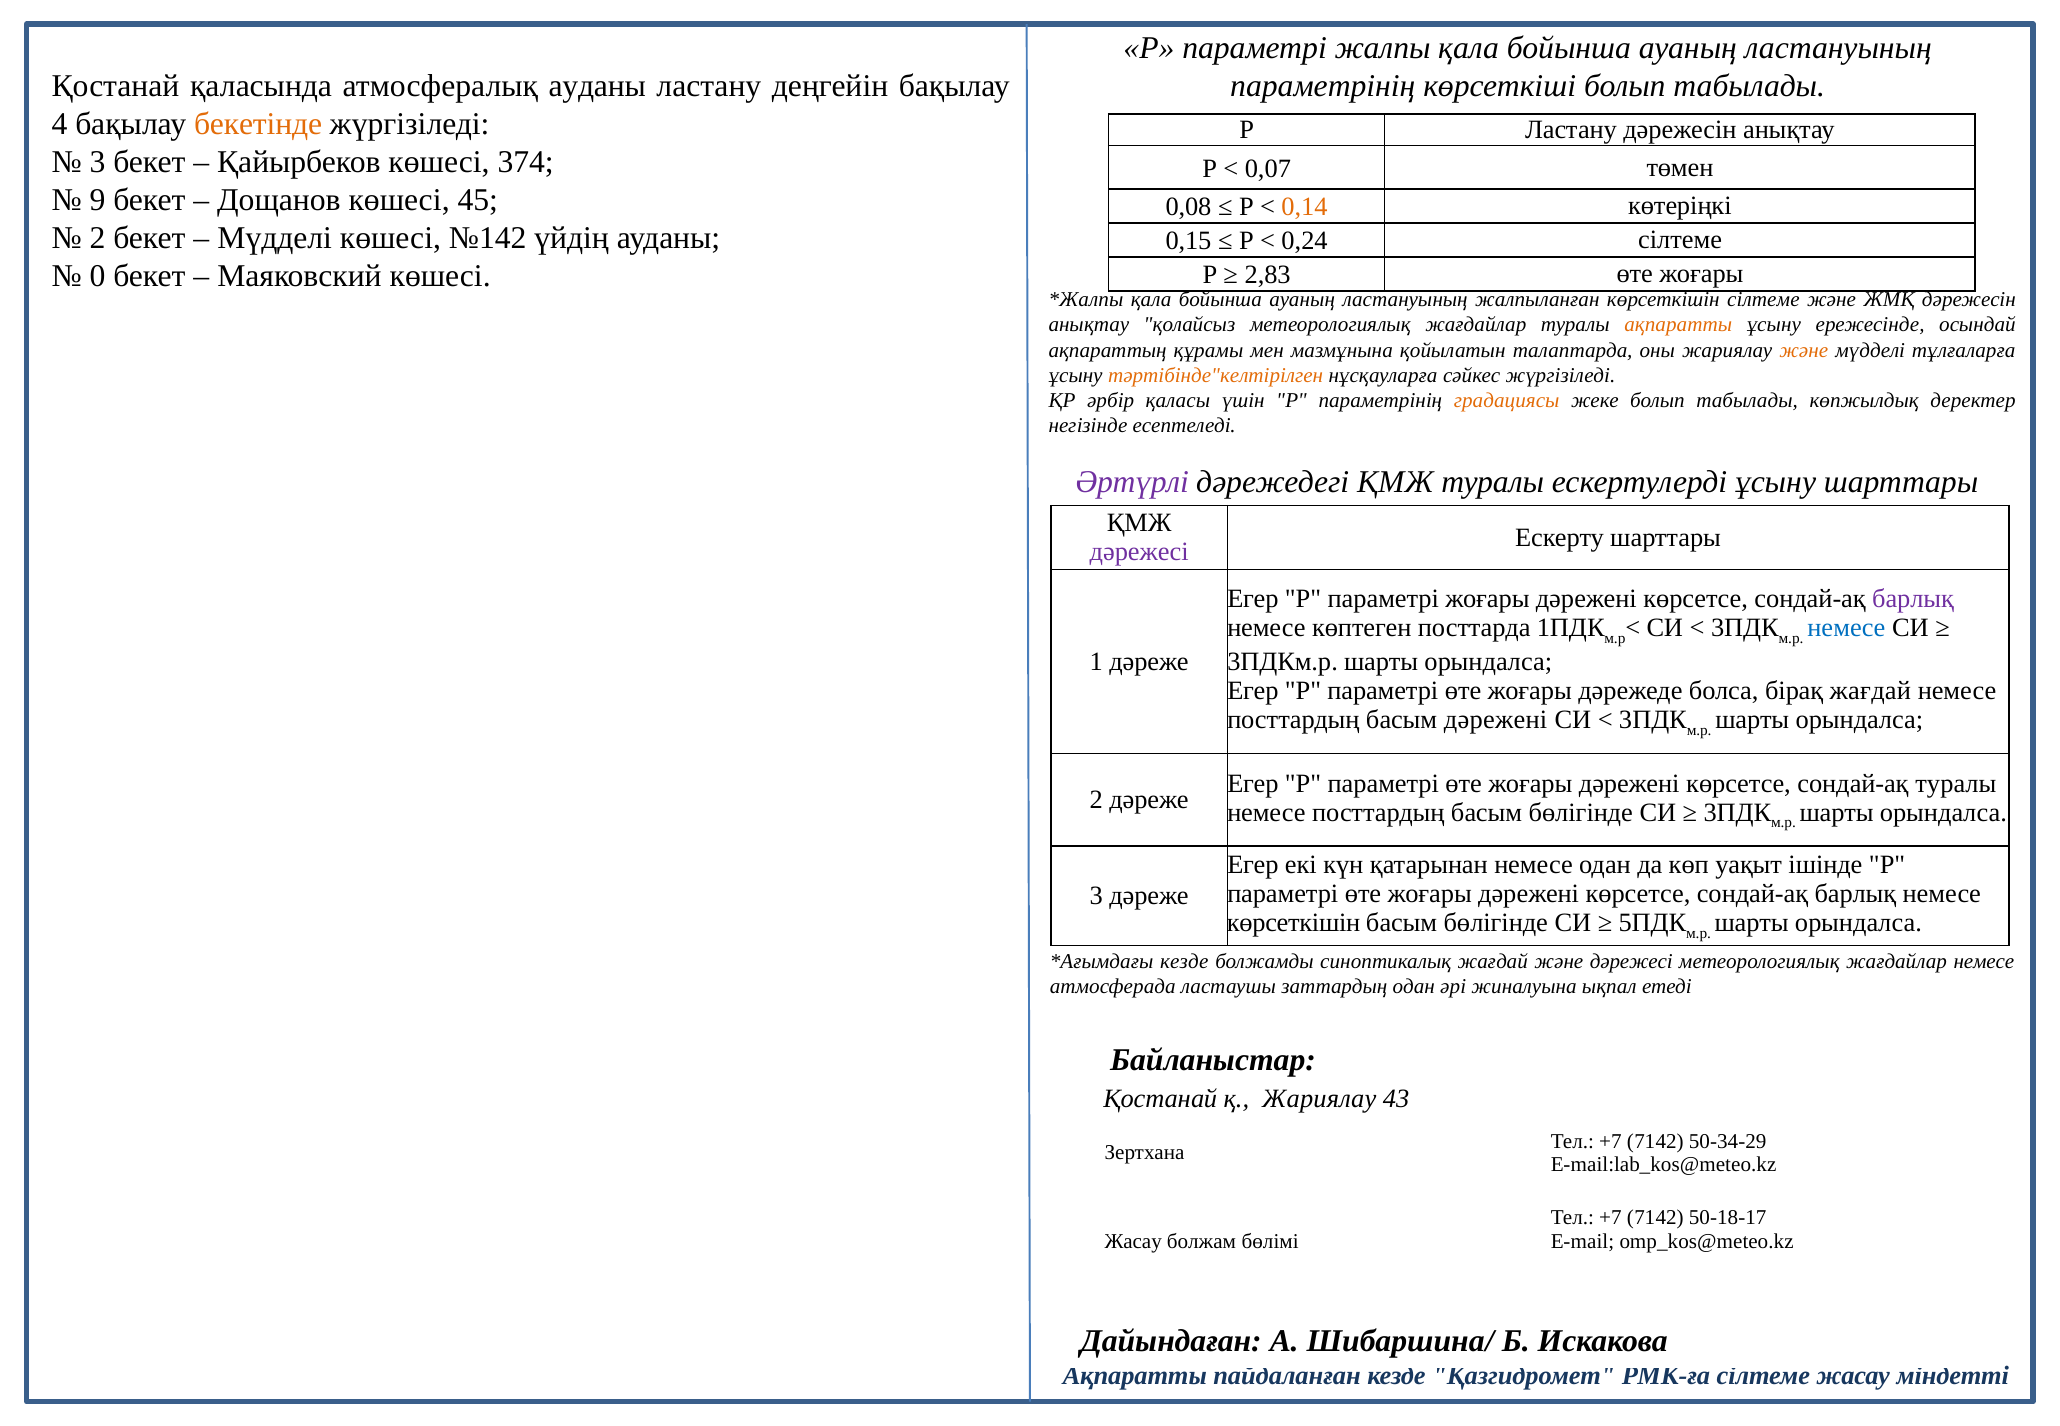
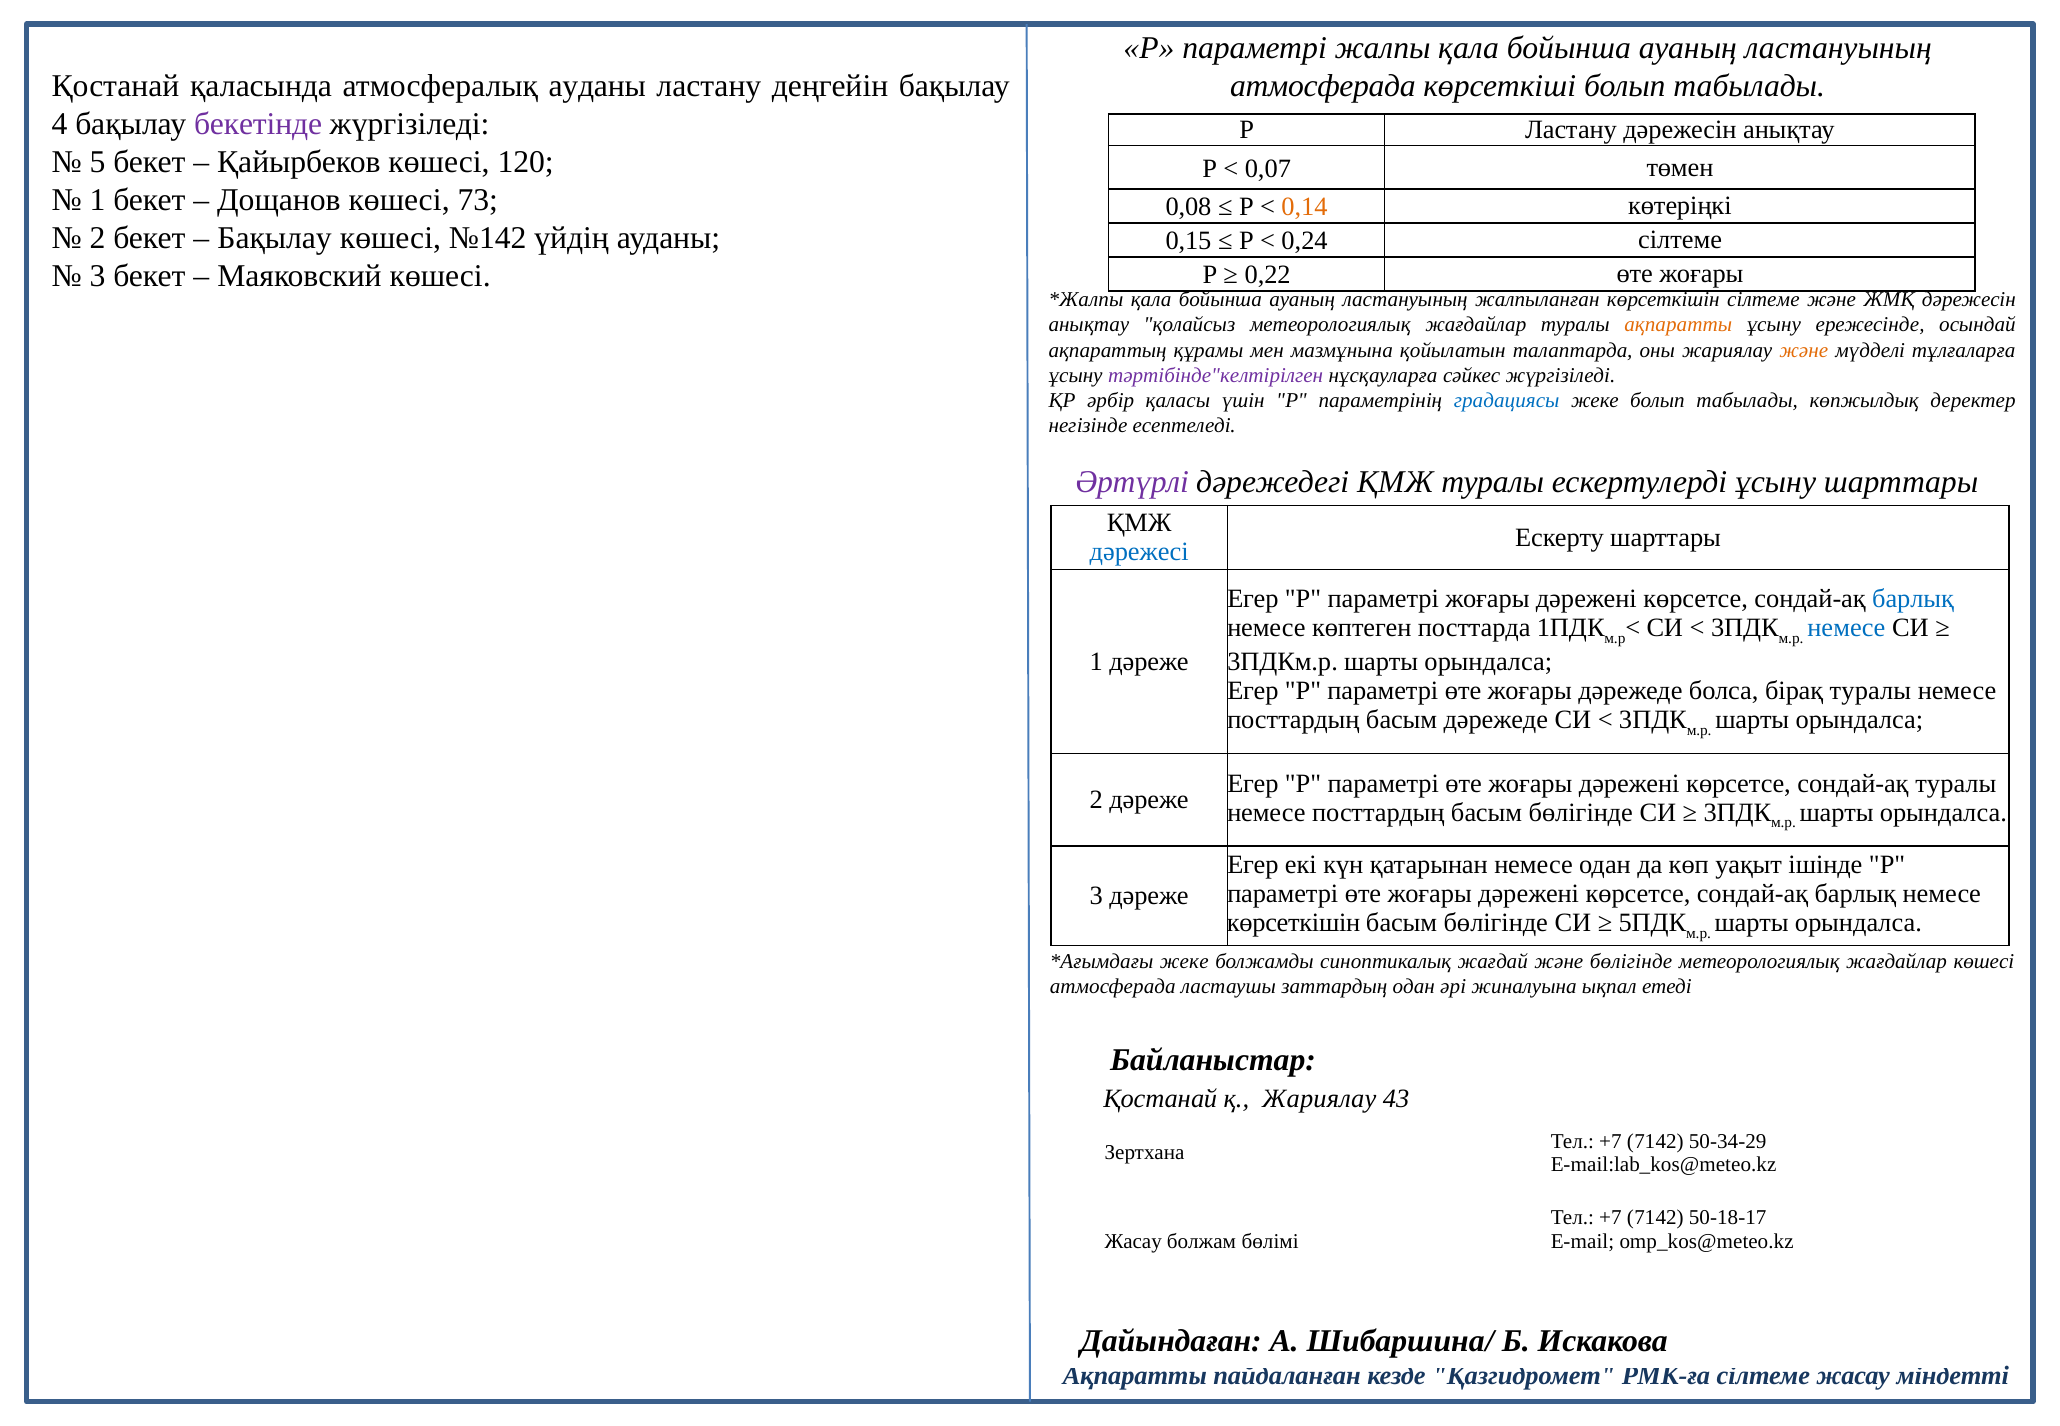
параметрінің: параметрінің -> атмосферада (1323, 86)
бекетінде colour: orange -> purple (258, 124)
3: 3 -> 5 (98, 162)
374: 374 -> 120 (526, 162)
9: 9 -> 1 (98, 200)
45: 45 -> 73 (478, 200)
Мүдделі: Мүдделі -> Бақылау (275, 238)
0: 0 -> 3 (98, 276)
2,83: 2,83 -> 0,22 (1268, 275)
тәртібінде"келтірілген colour: orange -> purple (1216, 375)
градациясы colour: orange -> blue (1507, 401)
дәрежесі colour: purple -> blue (1139, 552)
барлық colour: purple -> blue (1913, 599)
бірақ жағдай: жағдай -> туралы (1870, 691)
басым дәрежені: дәрежені -> дәрежеде (1496, 720)
кезде: кезде -> жеке (1184, 962)
және дәрежесі: дәрежесі -> бөлігінде (1631, 962)
жағдайлар немесе: немесе -> көшесі (1984, 962)
